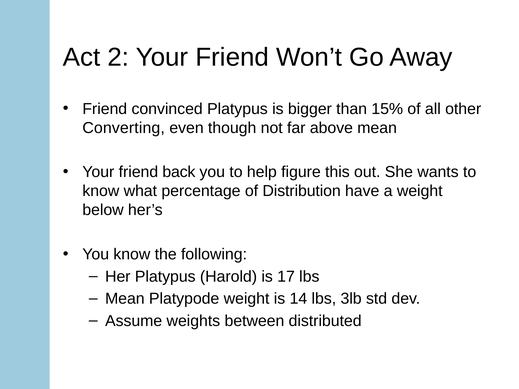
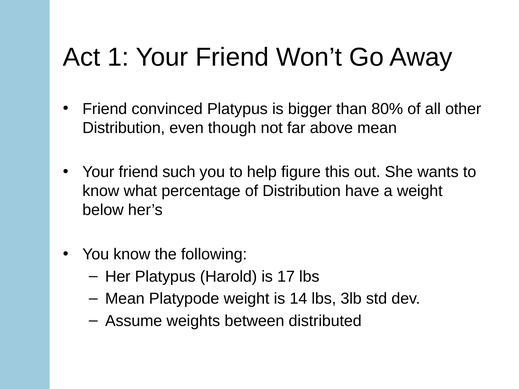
2: 2 -> 1 (118, 57)
15%: 15% -> 80% (387, 109)
Converting: Converting -> Distribution (124, 128)
back: back -> such (179, 172)
